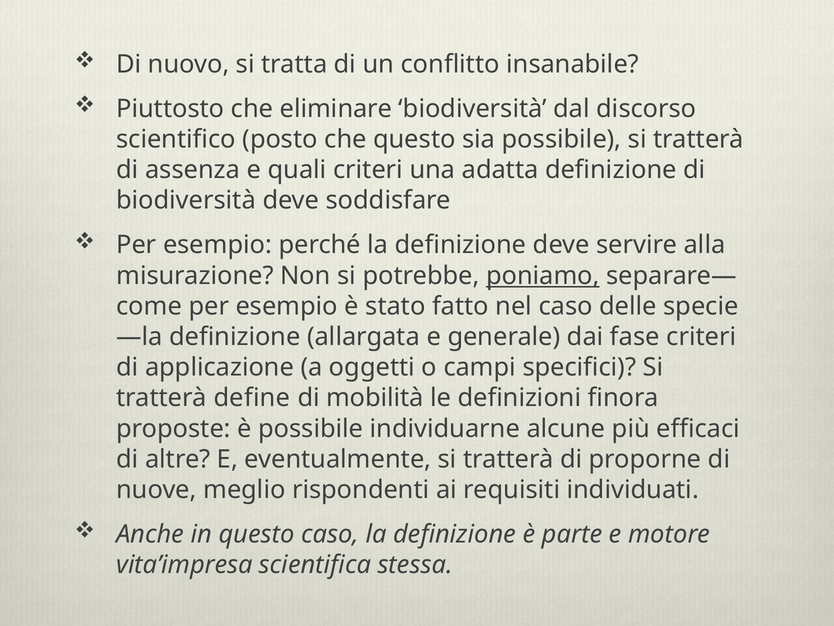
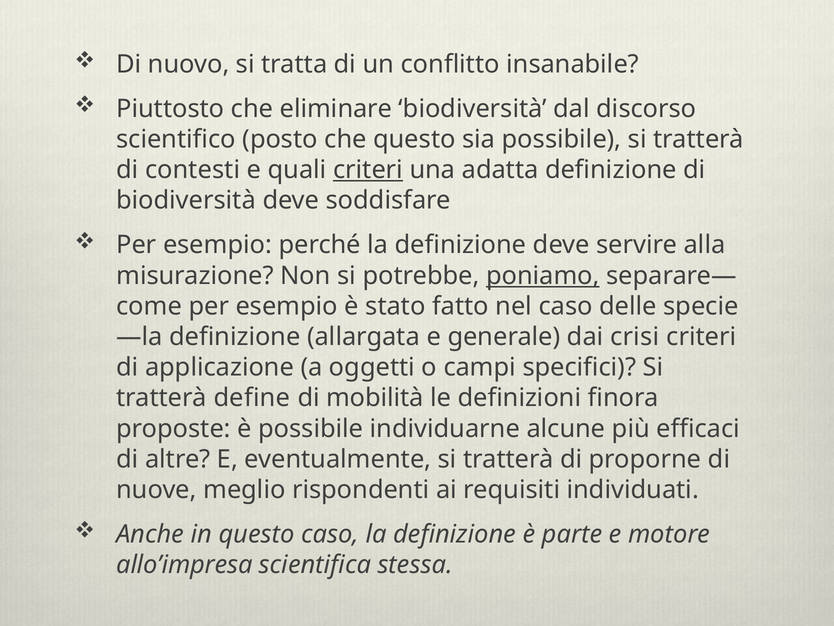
assenza: assenza -> contesti (193, 170)
criteri underline: none -> present (368, 170)
fase: fase -> crisi (635, 337)
vita’impresa: vita’impresa -> allo’impresa (184, 564)
